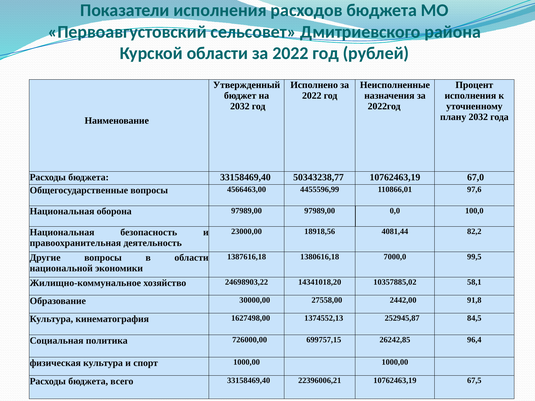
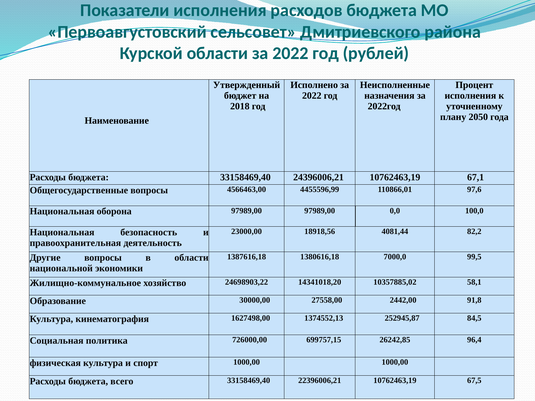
2032: 2032 -> 2018 (240, 106)
плану 2032: 2032 -> 2050 (478, 117)
50343238,77: 50343238,77 -> 24396006,21 (319, 178)
67,0: 67,0 -> 67,1 (476, 178)
